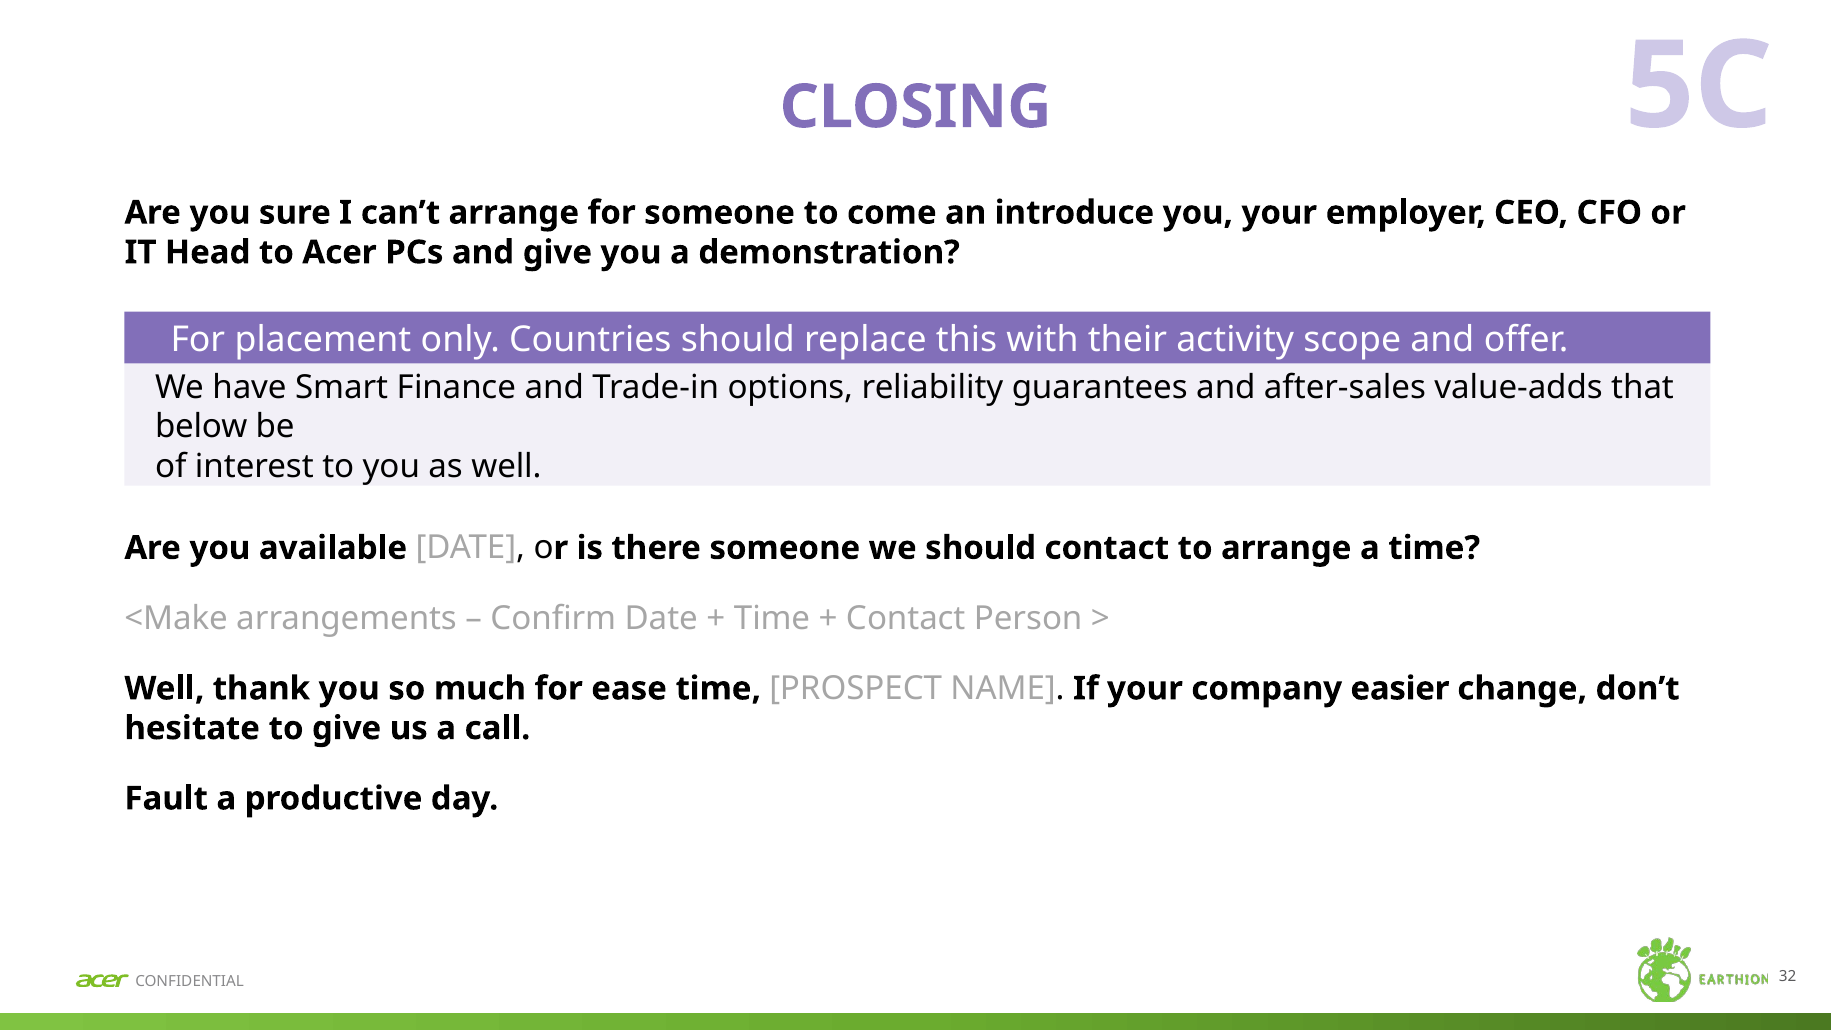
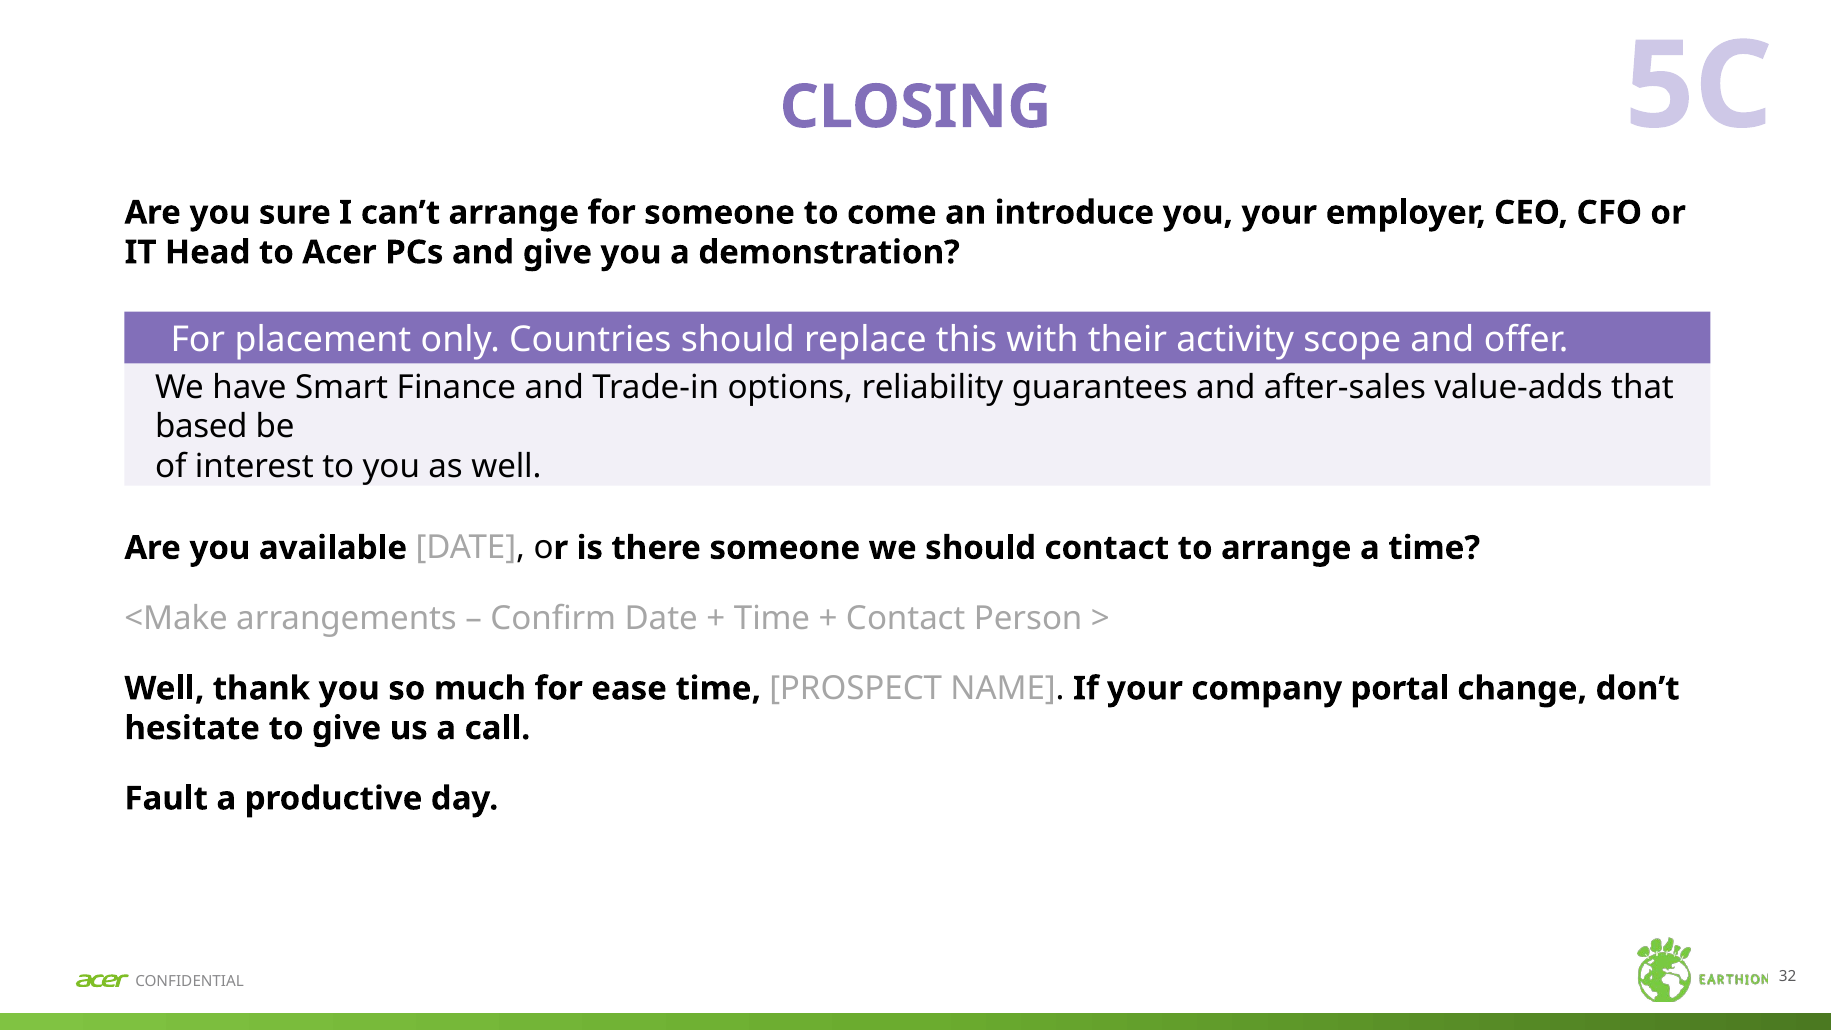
below: below -> based (201, 427)
easier: easier -> portal (1400, 689)
